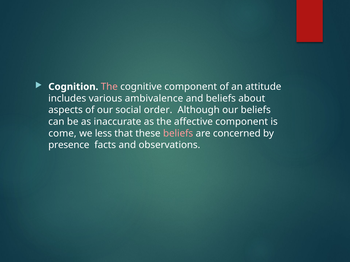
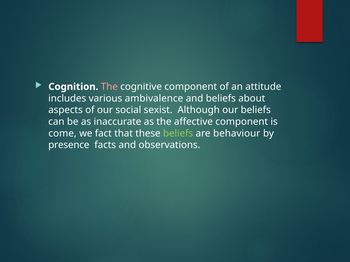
order: order -> sexist (158, 110)
less: less -> fact (103, 134)
beliefs colour: pink -> light green (178, 134)
concerned: concerned -> behaviour (237, 134)
